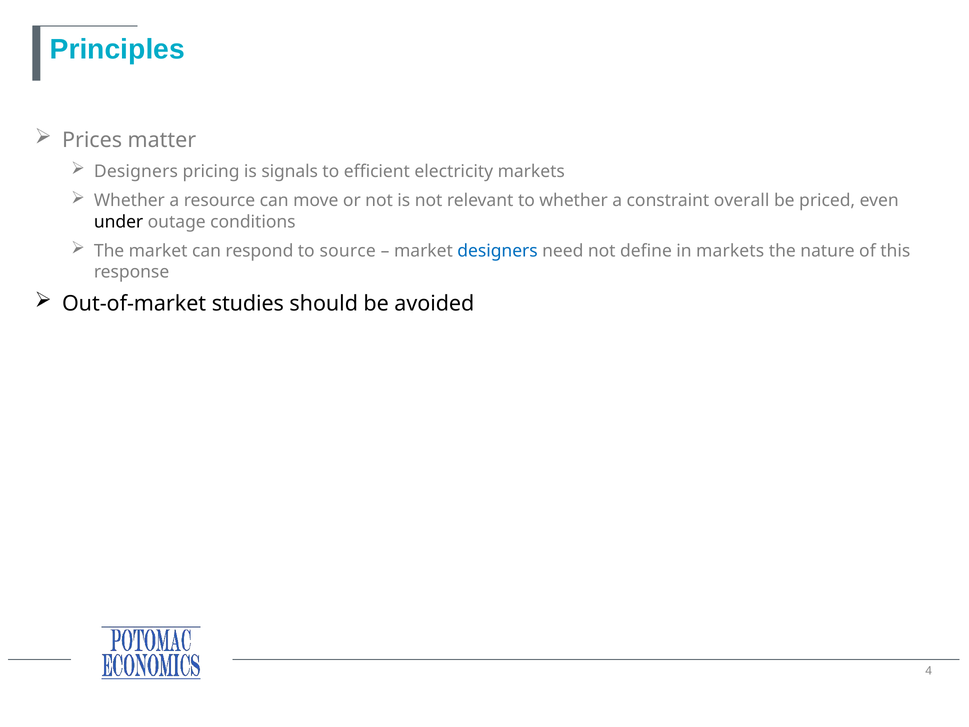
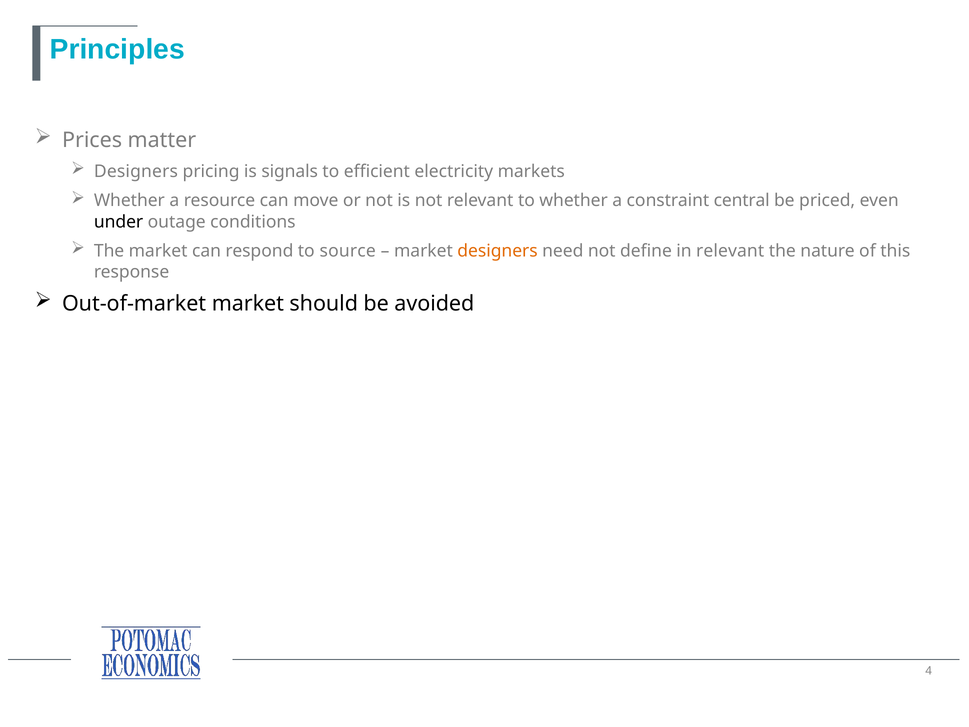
overall: overall -> central (742, 201)
designers colour: blue -> orange (498, 251)
in markets: markets -> relevant (730, 251)
Out-of-market studies: studies -> market (248, 304)
